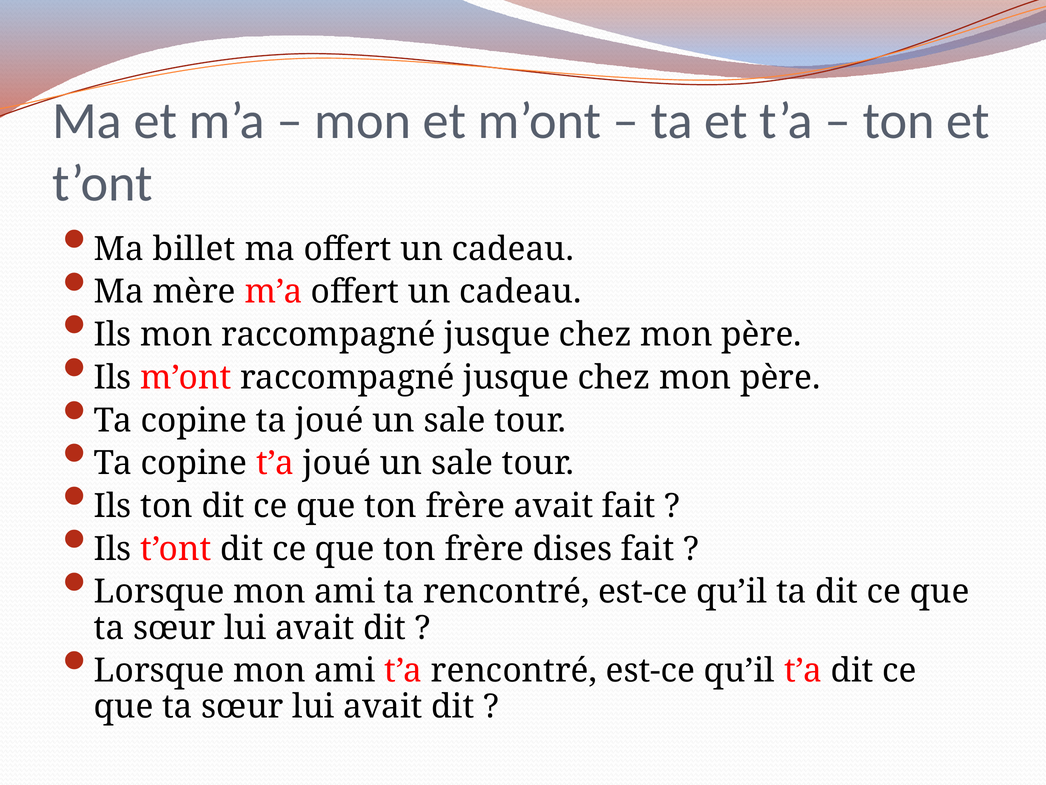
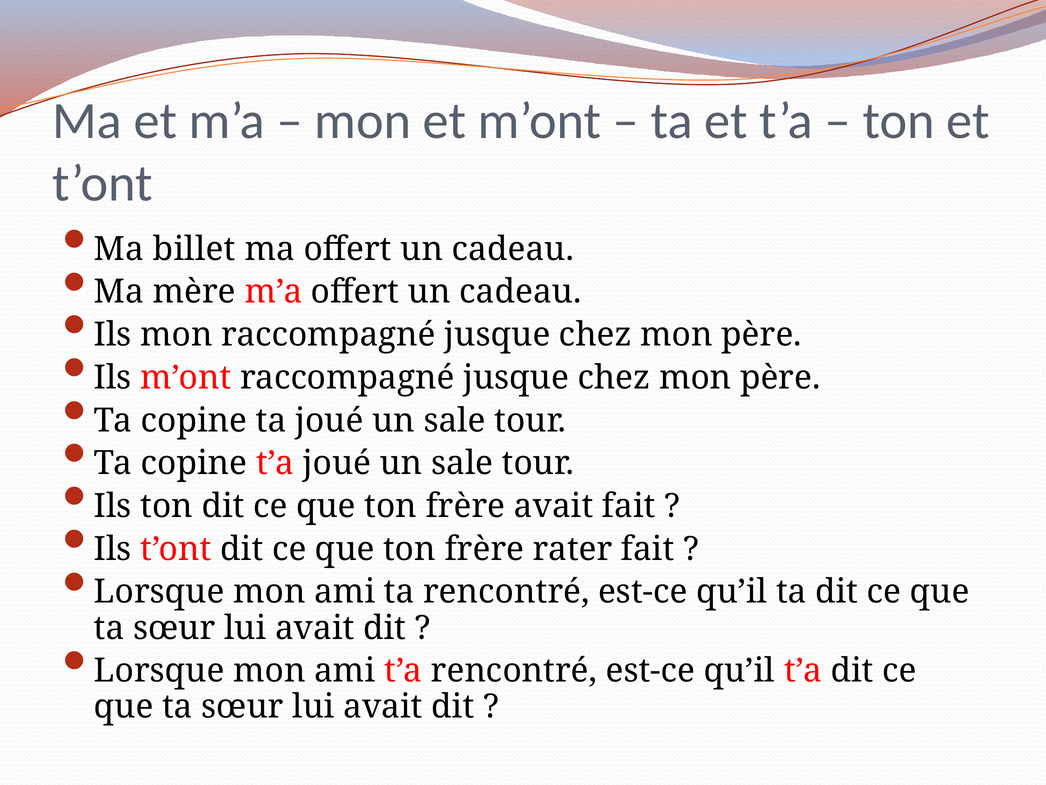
dises: dises -> rater (573, 549)
